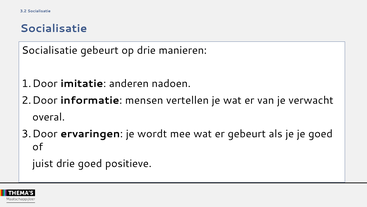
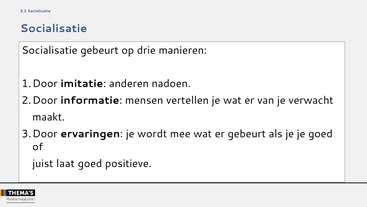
overal: overal -> maakt (49, 117)
juist drie: drie -> laat (65, 163)
